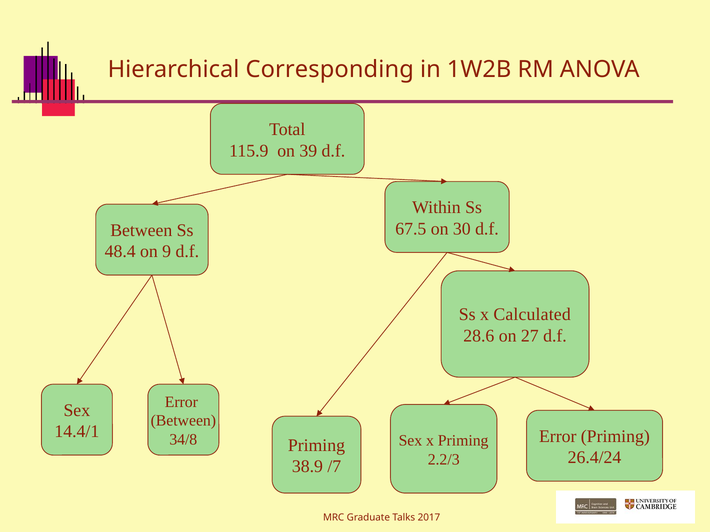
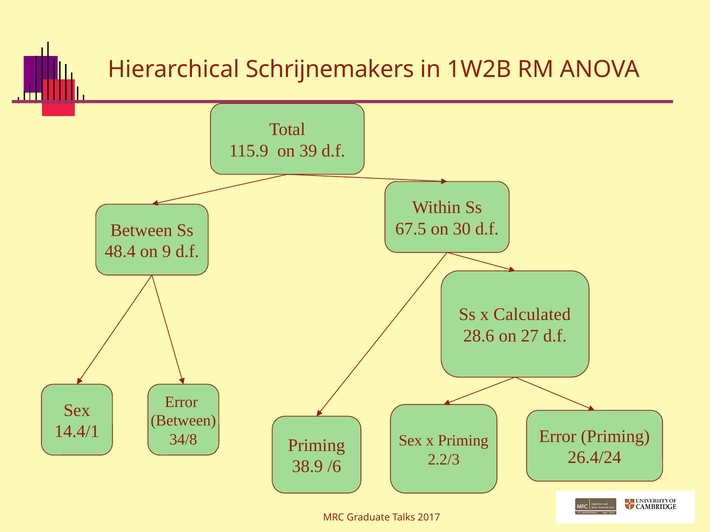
Corresponding: Corresponding -> Schrijnemakers (330, 70)
/7: /7 -> /6 (334, 467)
